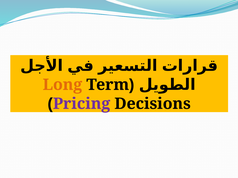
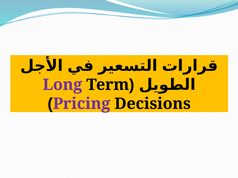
Long colour: orange -> purple (62, 85)
